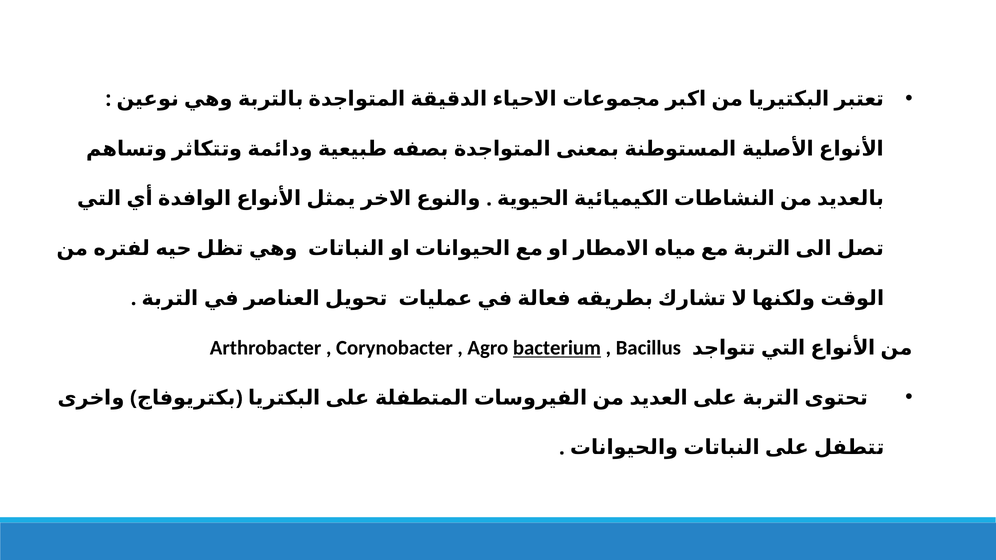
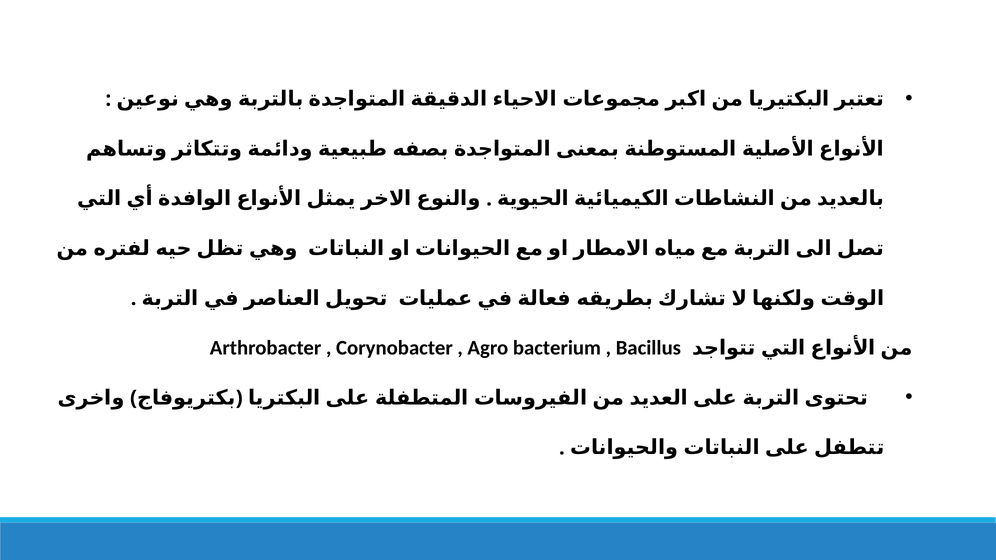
bacterium underline: present -> none (557, 348)
